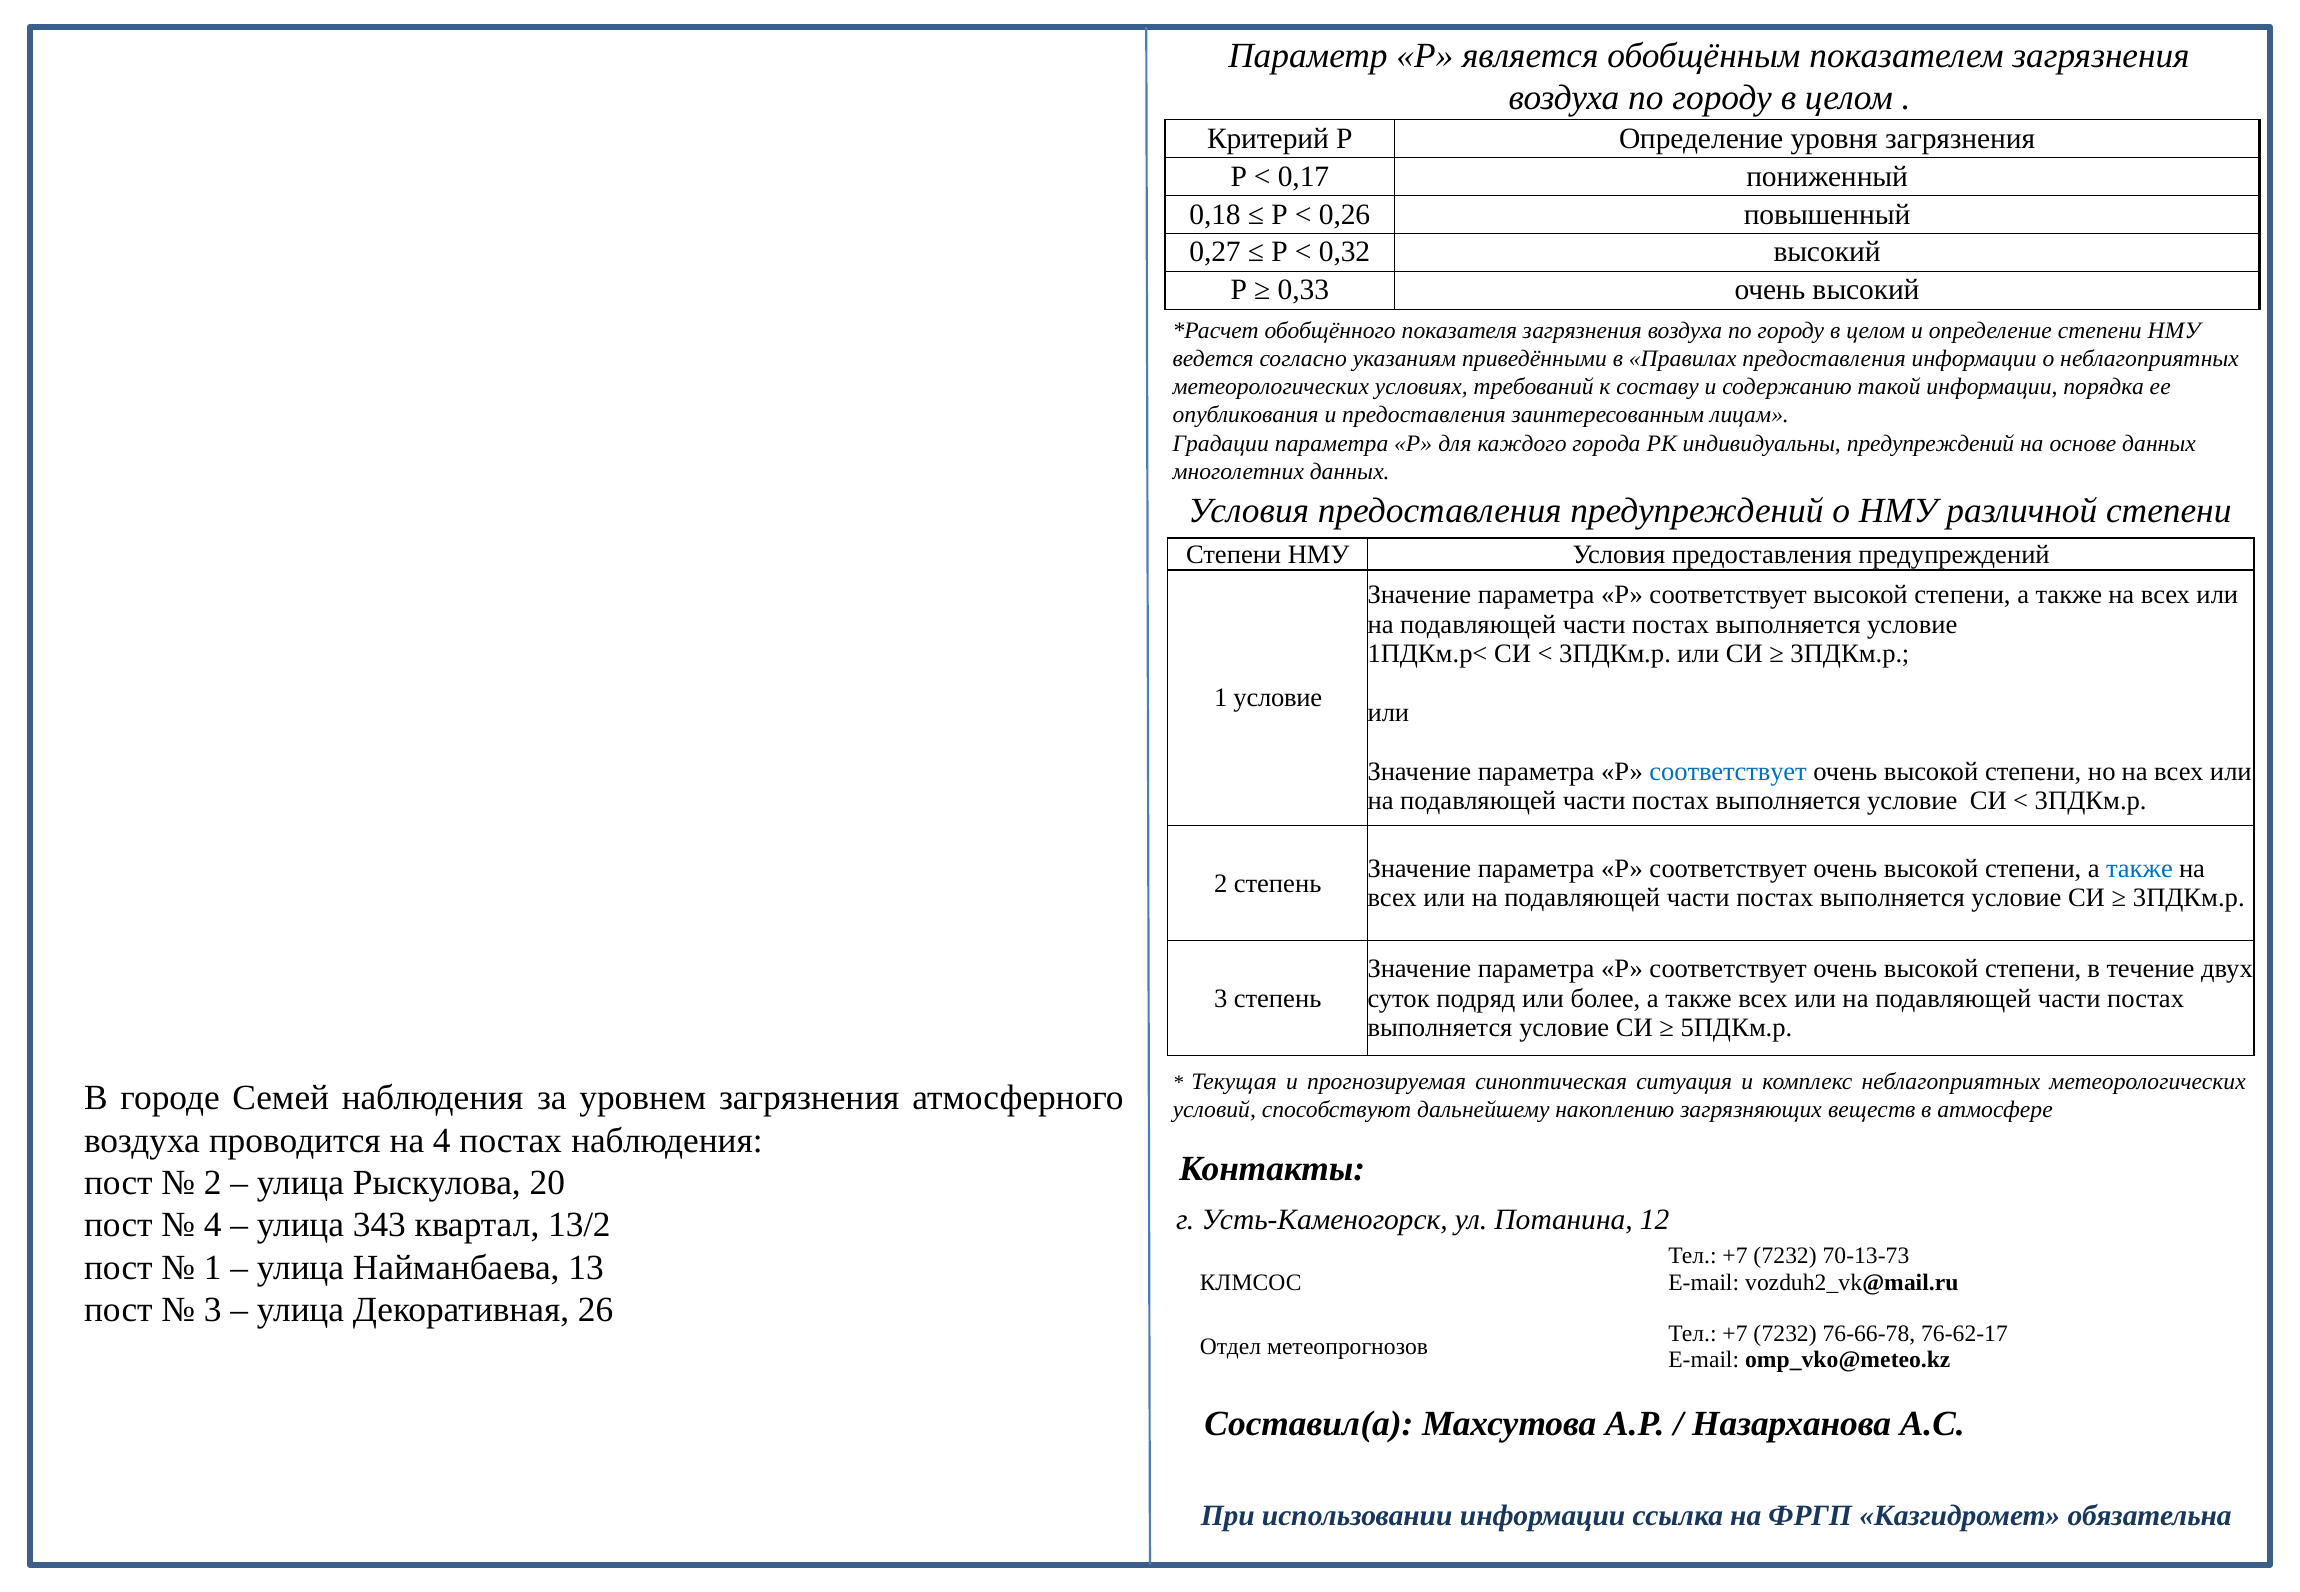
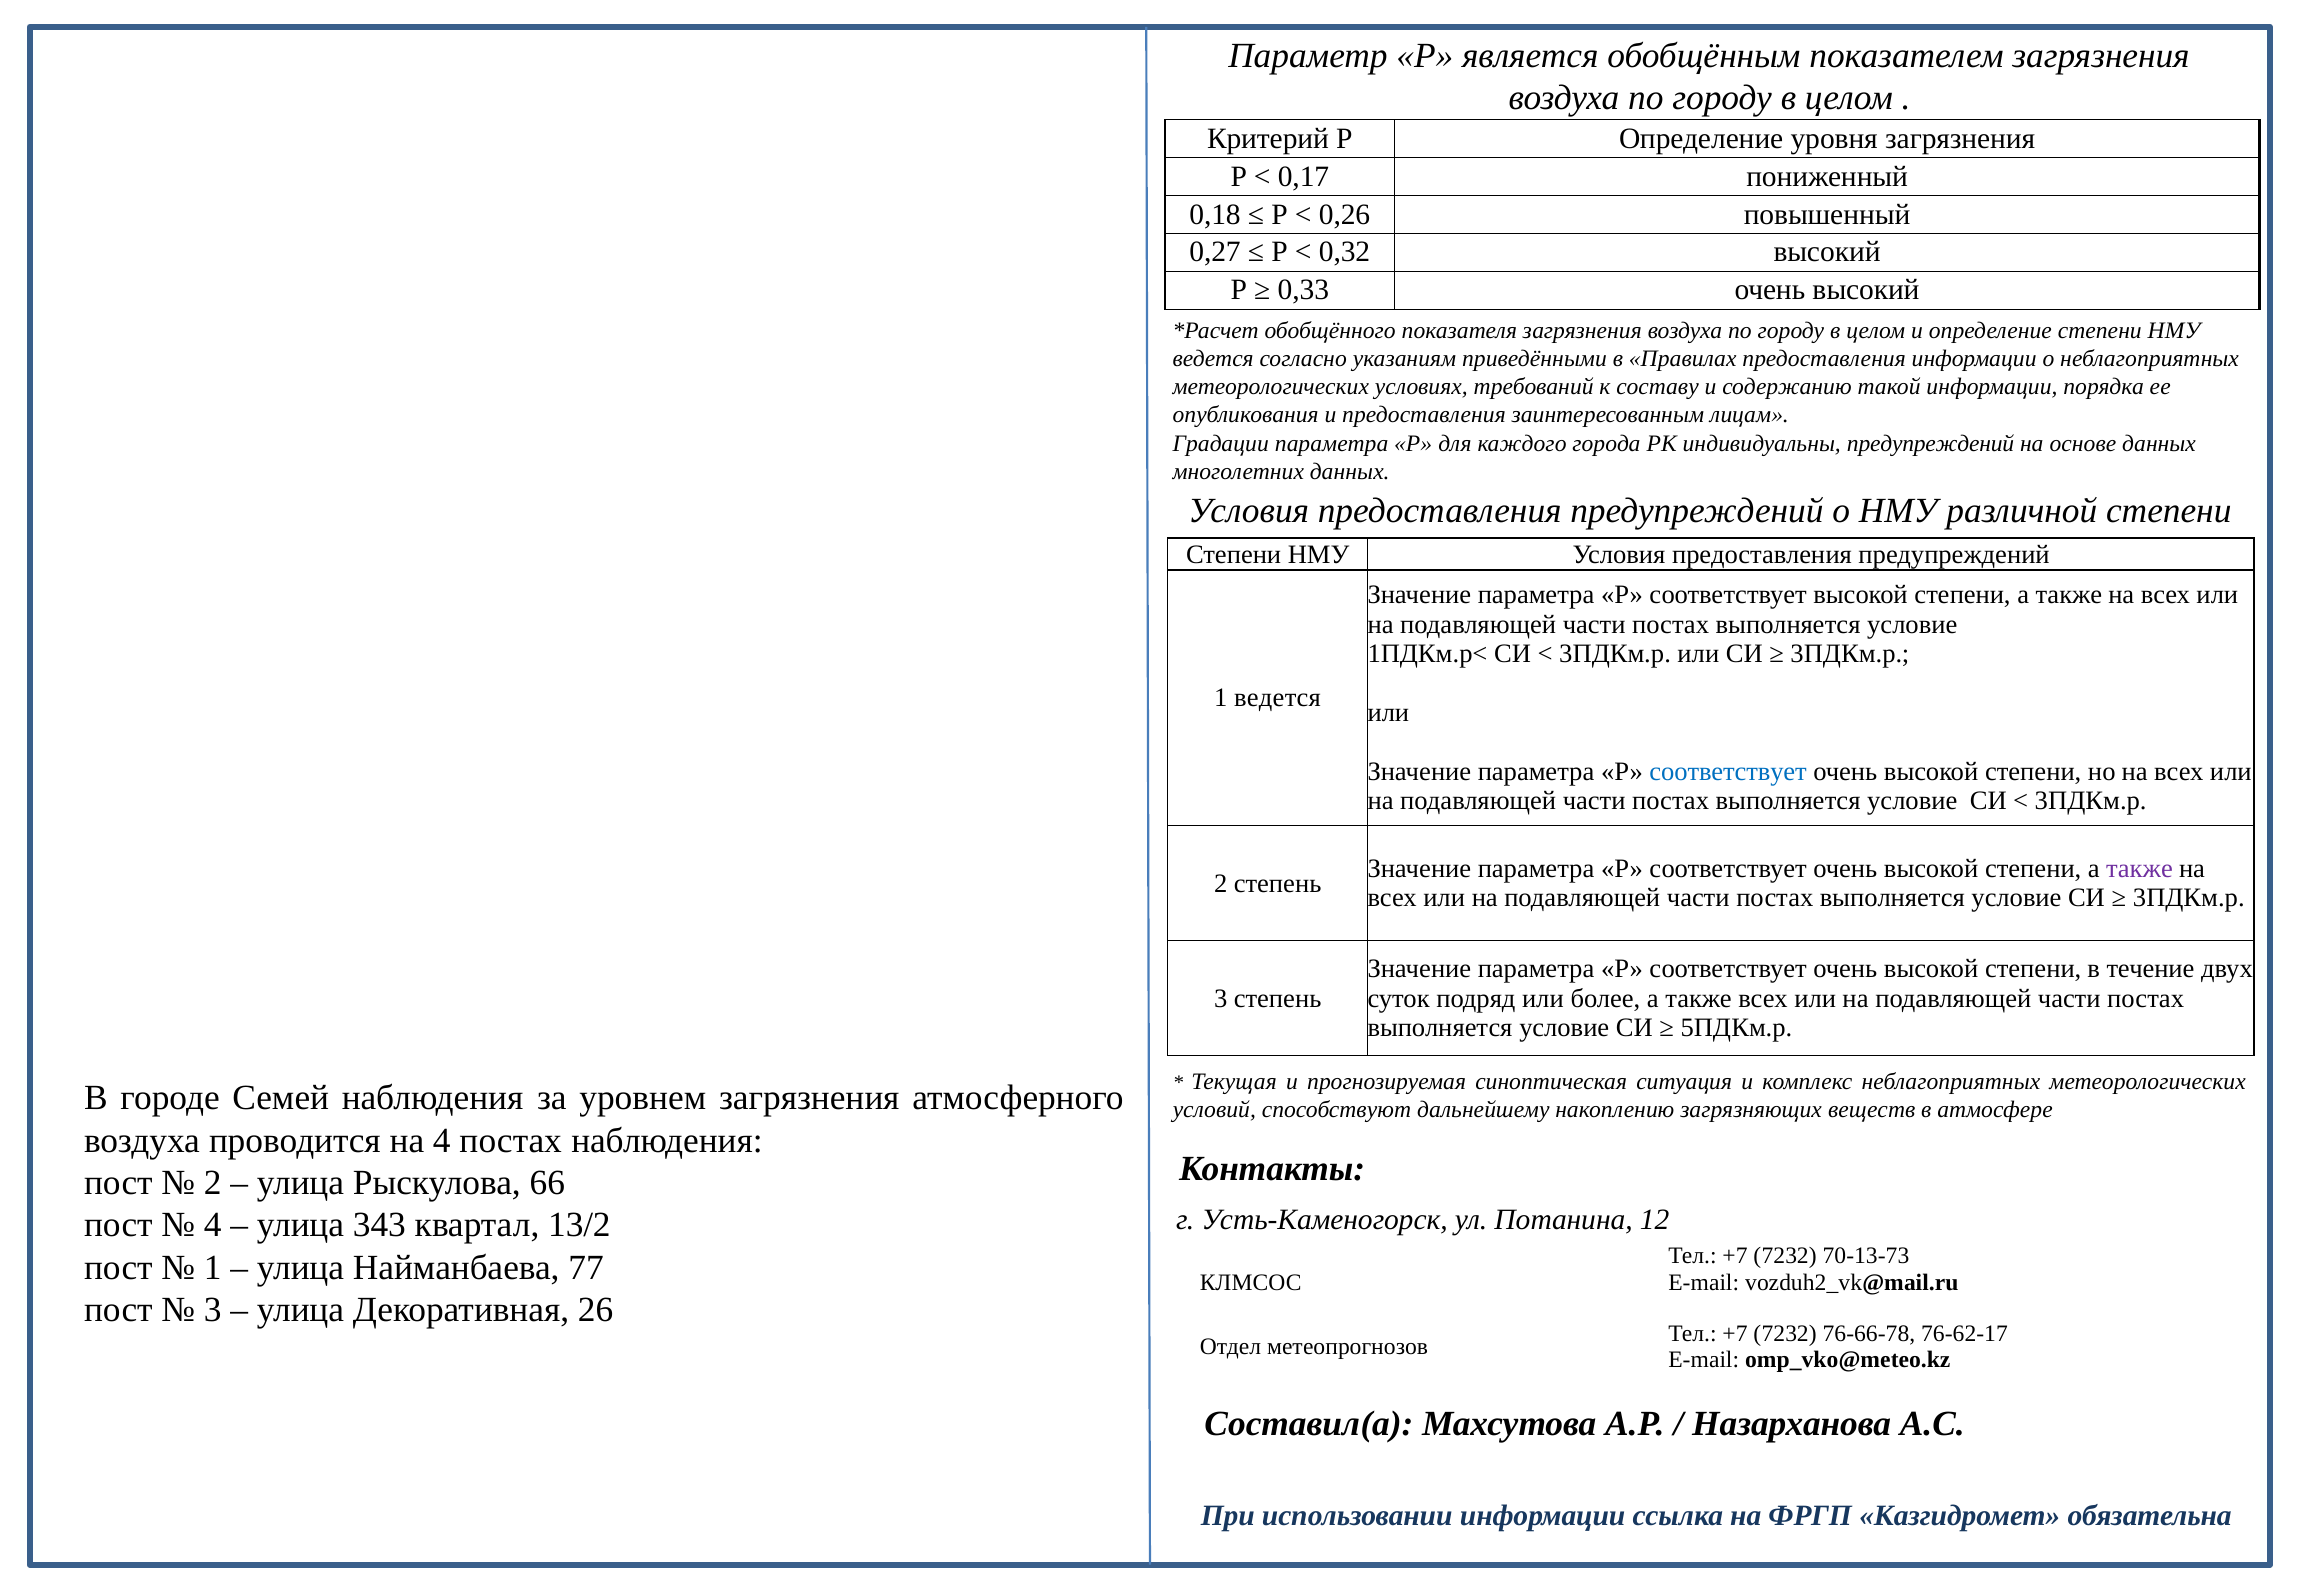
1 условие: условие -> ведется (1278, 698)
также colour: blue -> purple (2139, 869)
20: 20 -> 66 (547, 1183)
13: 13 -> 77 (586, 1268)
